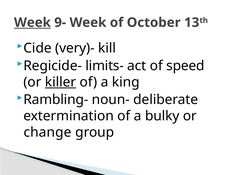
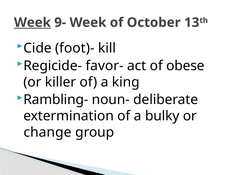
very)-: very)- -> foot)- (75, 48)
limits-: limits- -> favor- (104, 66)
speed: speed -> obese (185, 66)
killer underline: present -> none (60, 82)
